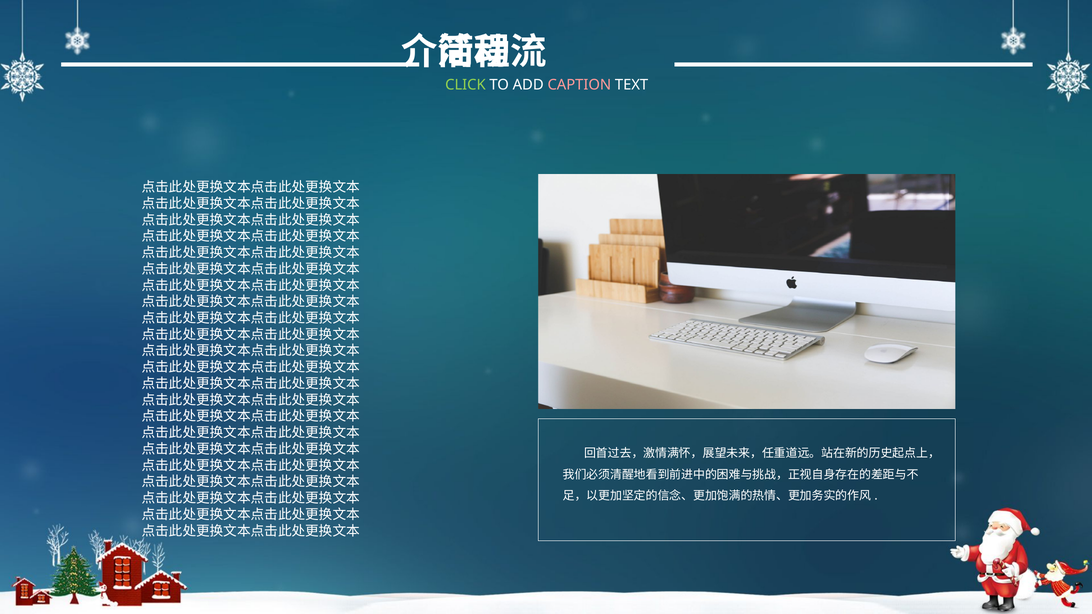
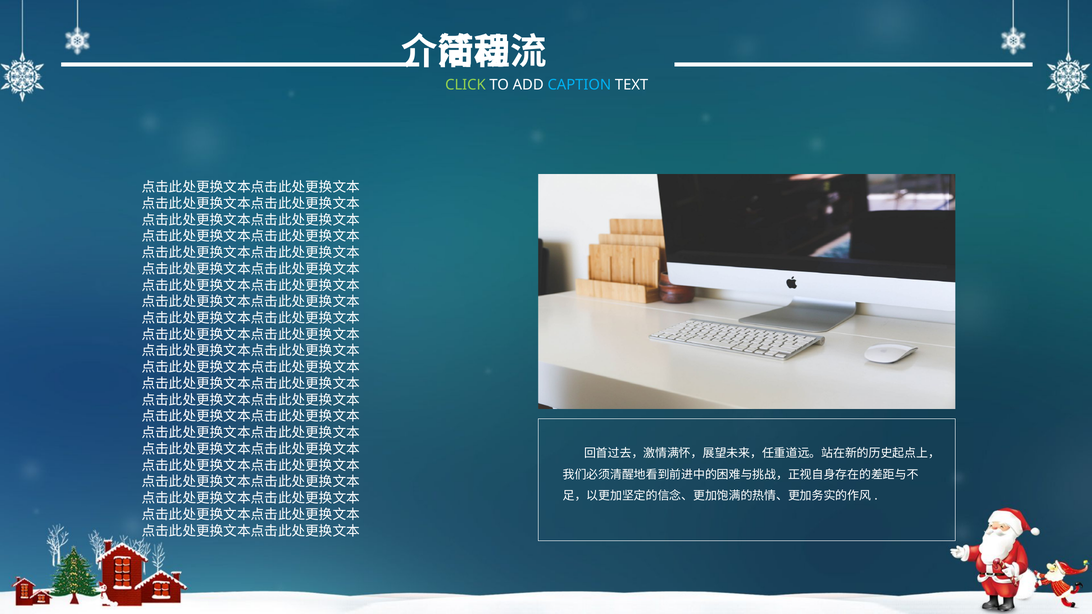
CAPTION colour: pink -> light blue (579, 85)
